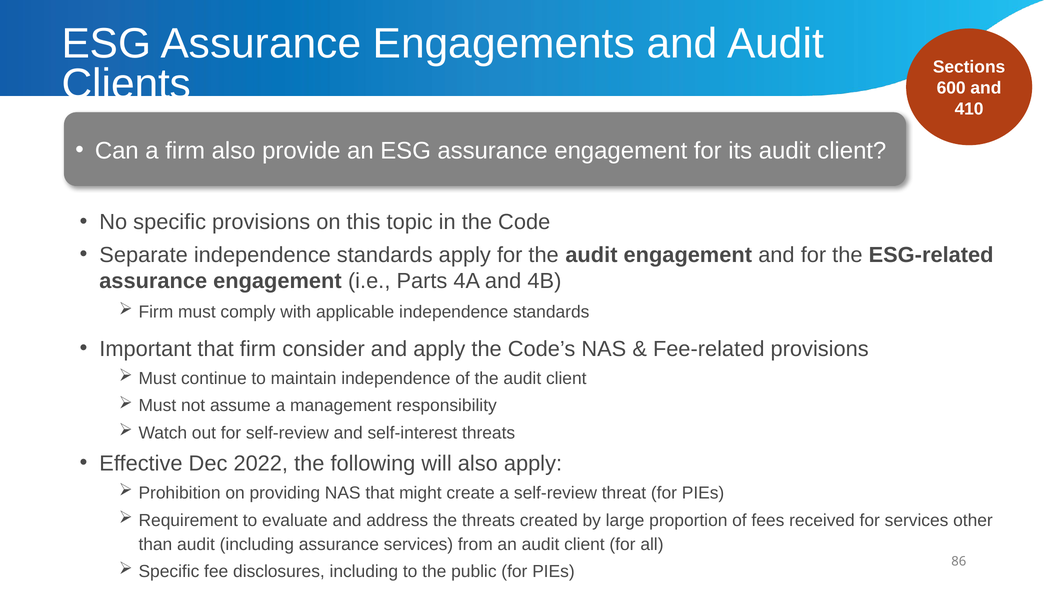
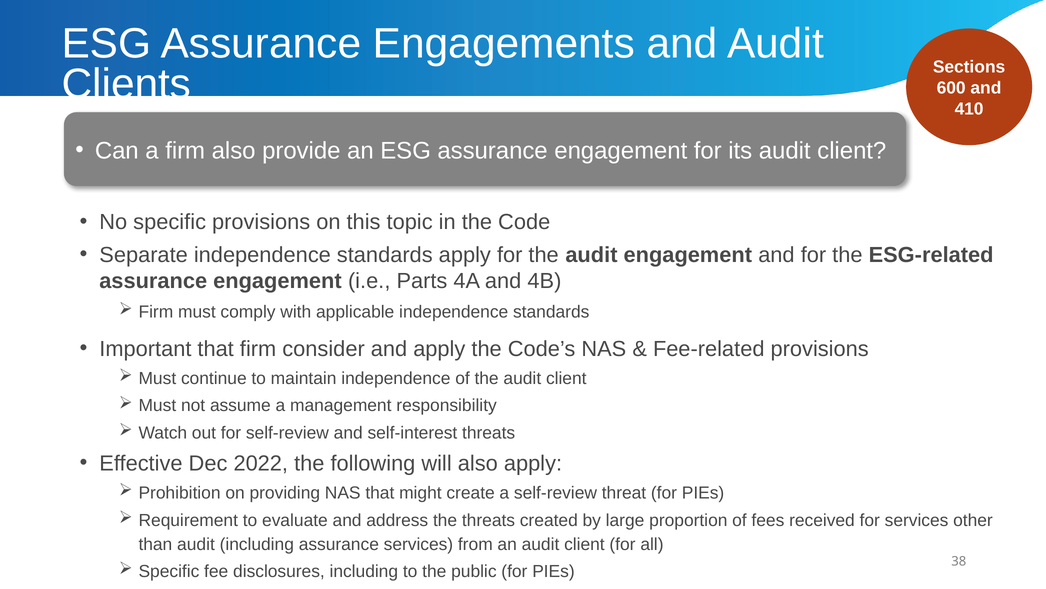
86: 86 -> 38 (959, 561)
